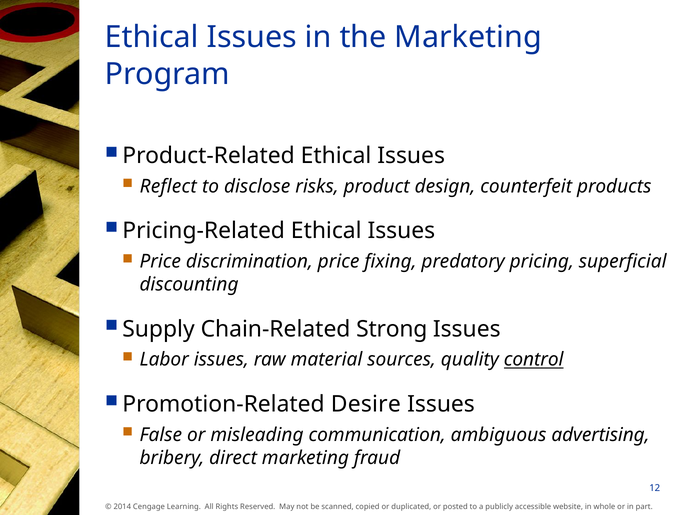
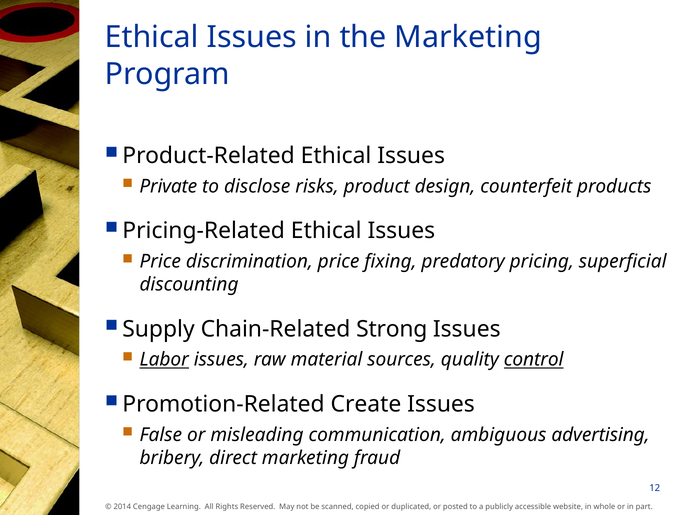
Reflect: Reflect -> Private (168, 186)
Labor underline: none -> present (164, 359)
Desire: Desire -> Create (366, 404)
